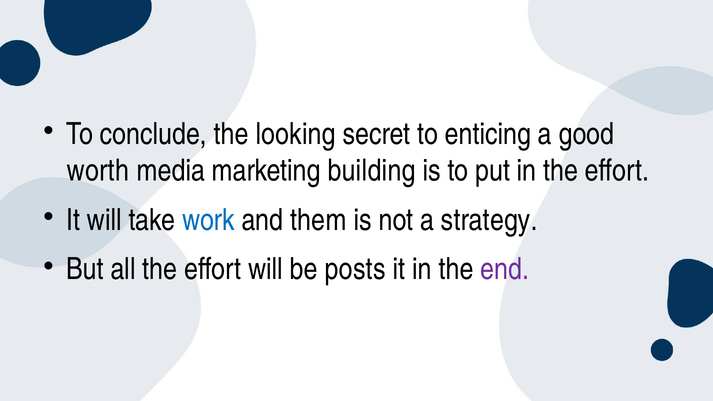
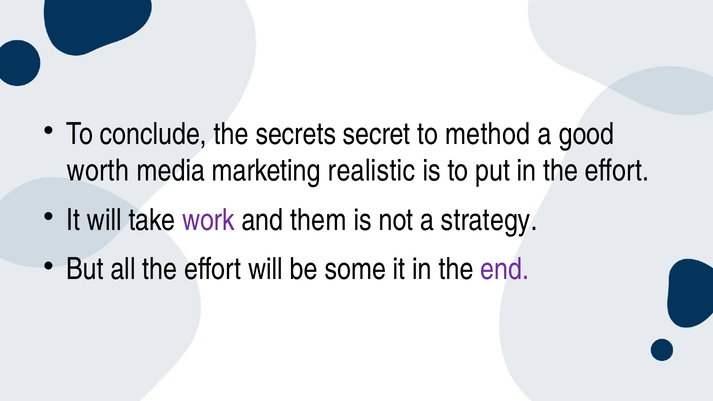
looking: looking -> secrets (296, 134)
enticing: enticing -> method (488, 134)
building: building -> realistic (372, 171)
work colour: blue -> purple (208, 220)
posts: posts -> some (355, 269)
